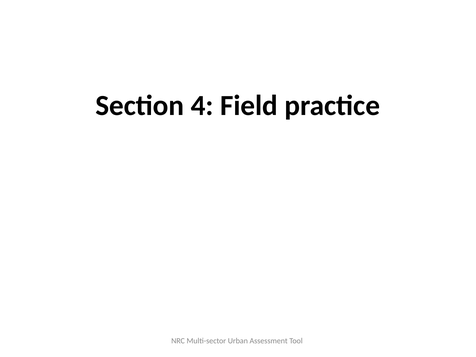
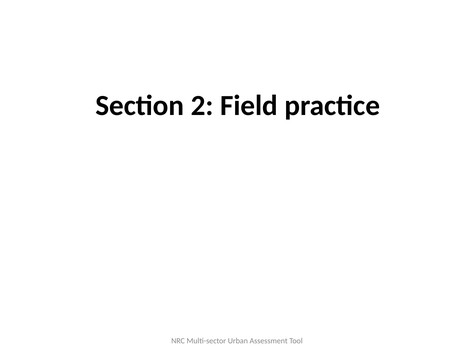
4: 4 -> 2 (202, 106)
